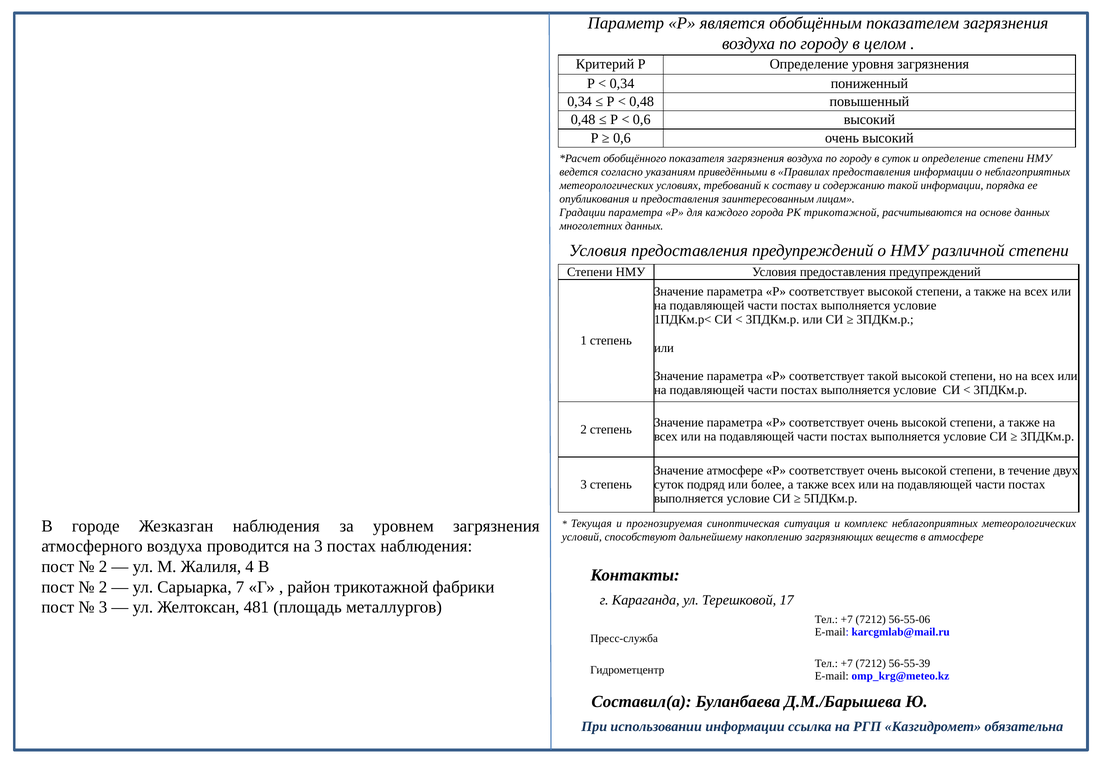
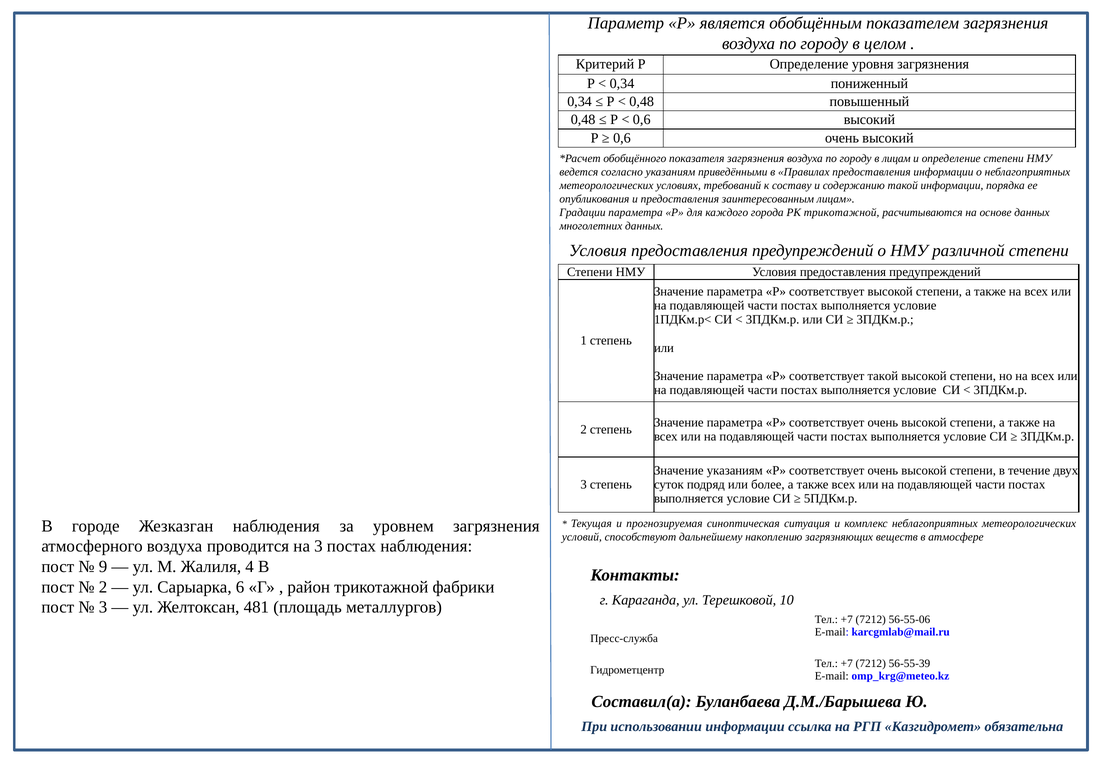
в суток: суток -> лицам (896, 159)
Значение атмосфере: атмосфере -> указаниям (735, 471)
2: 2 -> 9 (103, 567)
7: 7 -> 6 (240, 587)
17: 17 -> 10 (787, 600)
